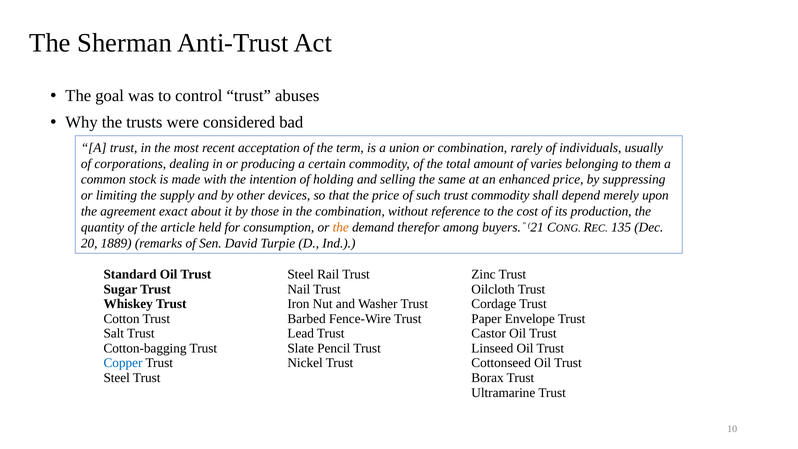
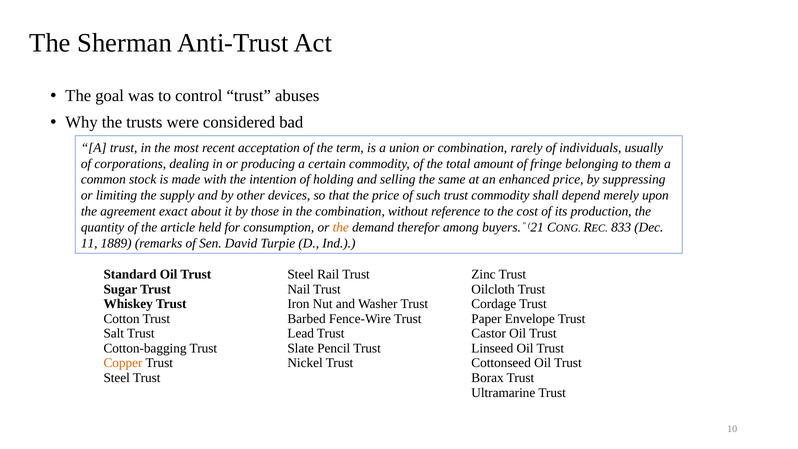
varies: varies -> fringe (546, 164)
135: 135 -> 833 (621, 227)
20: 20 -> 11 (89, 243)
Copper colour: blue -> orange (123, 363)
